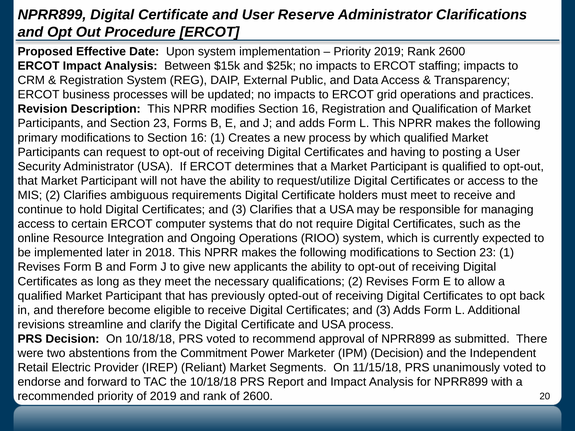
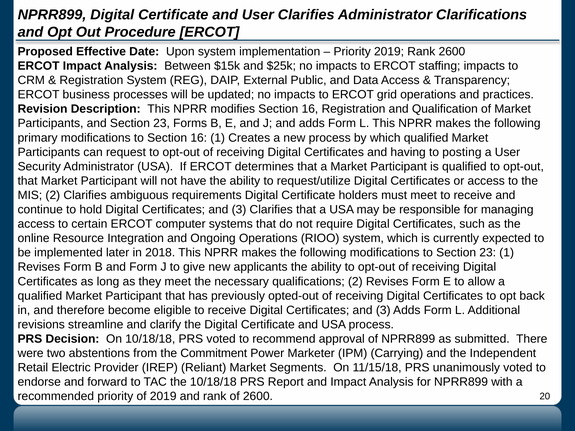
User Reserve: Reserve -> Clarifies (306, 15)
IPM Decision: Decision -> Carrying (397, 353)
